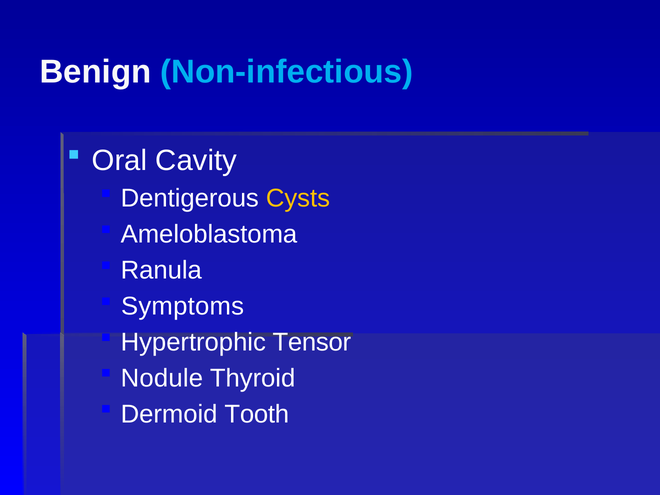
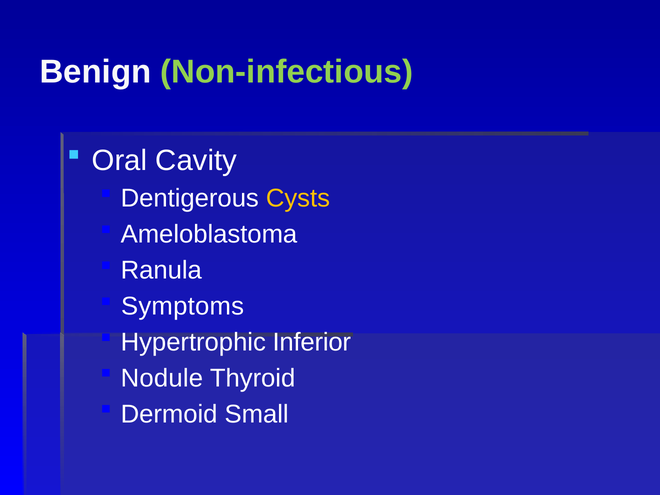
Non-infectious colour: light blue -> light green (287, 72)
Tensor: Tensor -> Inferior (312, 342)
Tooth: Tooth -> Small (257, 414)
